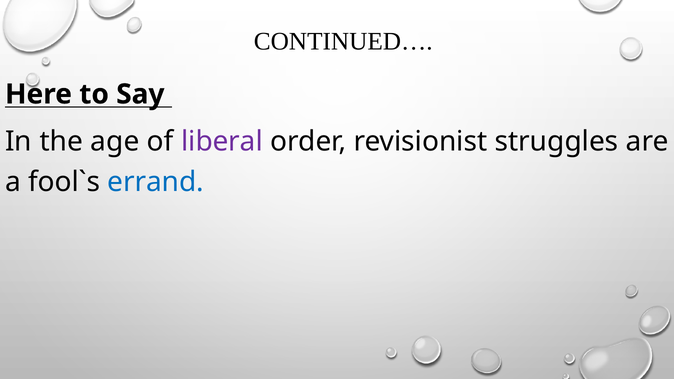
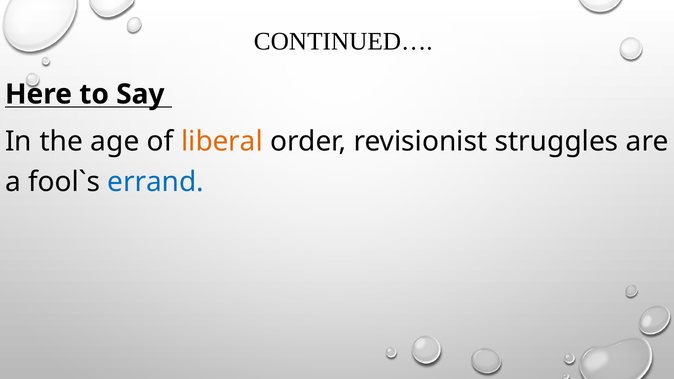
liberal colour: purple -> orange (222, 142)
